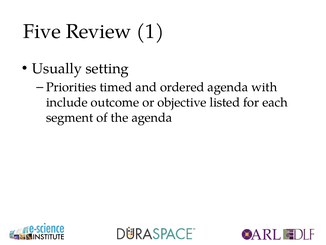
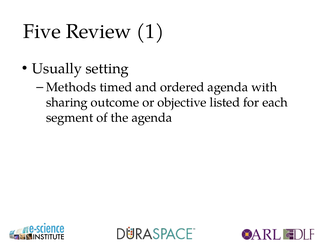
Priorities: Priorities -> Methods (71, 87)
include: include -> sharing (67, 102)
